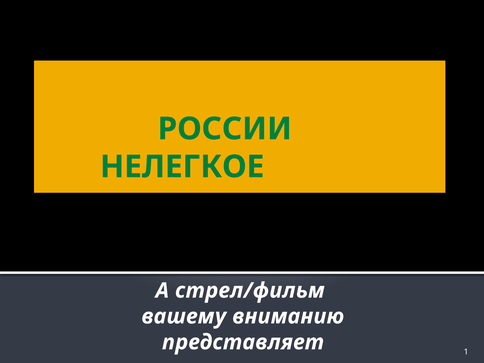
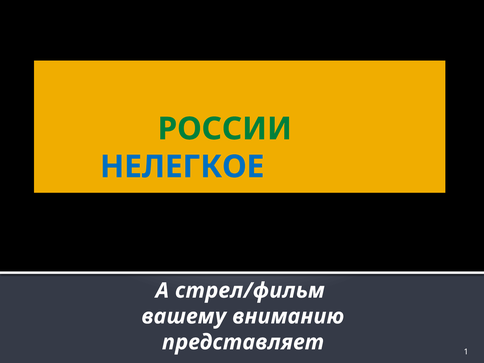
НЕЛЕГКОЕ colour: green -> blue (182, 167)
